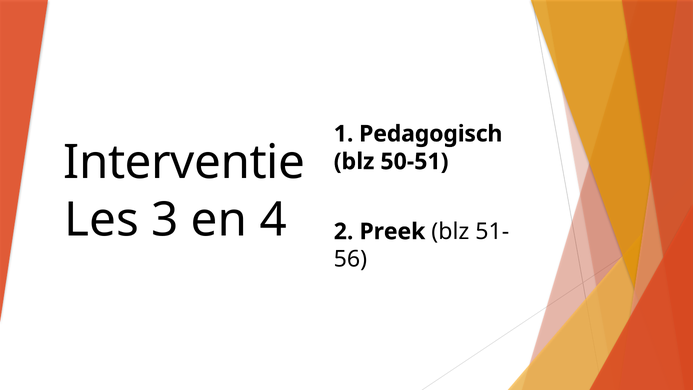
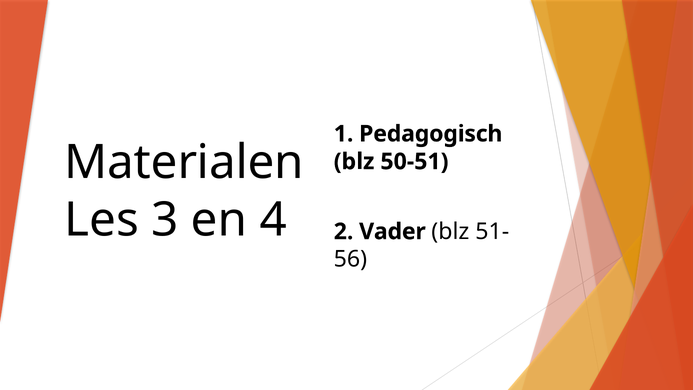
Interventie: Interventie -> Materialen (184, 163)
Preek: Preek -> Vader (392, 231)
